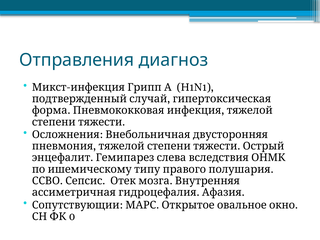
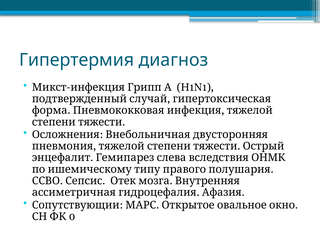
Отправления: Отправления -> Гипертермия (77, 60)
